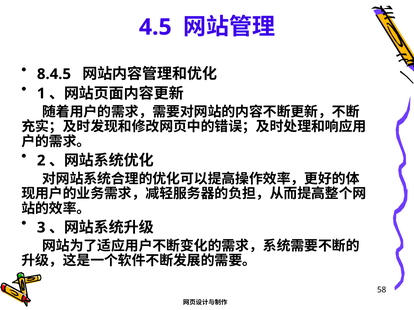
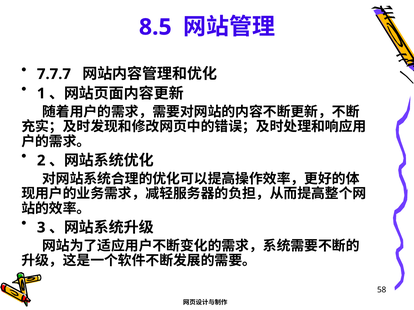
4.5: 4.5 -> 8.5 (155, 27)
8.4.5: 8.4.5 -> 7.7.7 (54, 74)
